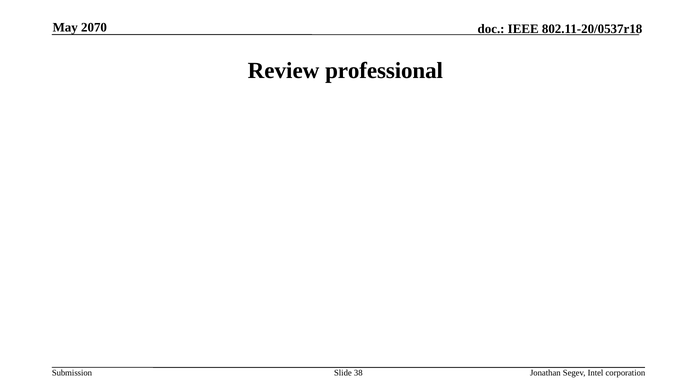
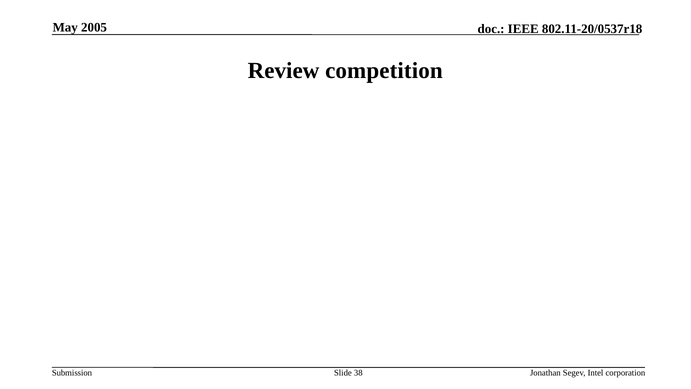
2070: 2070 -> 2005 (94, 27)
professional: professional -> competition (384, 71)
